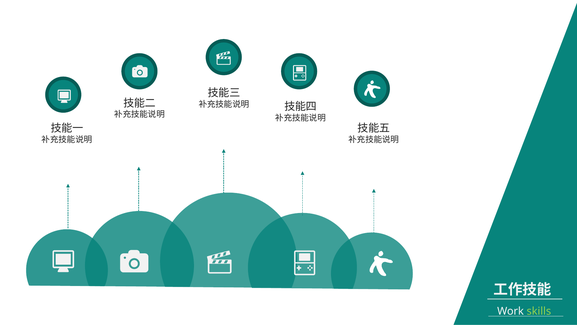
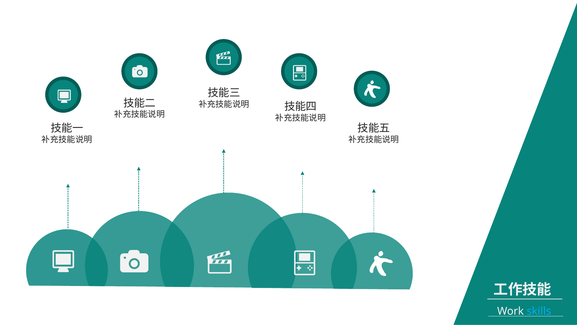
skills colour: light green -> light blue (539, 311)
